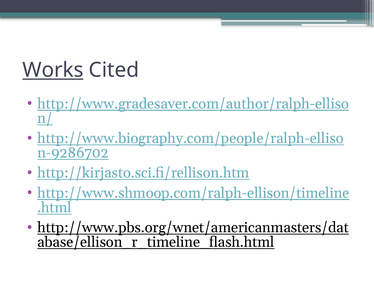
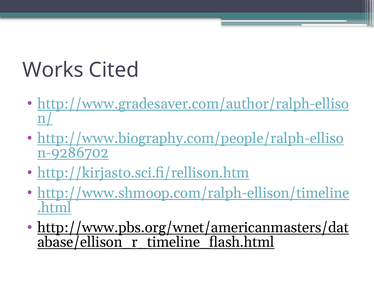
Works underline: present -> none (53, 70)
